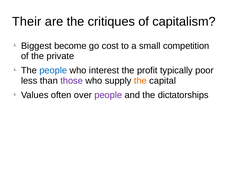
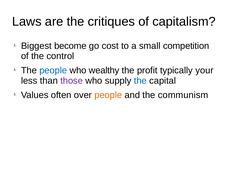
Their: Their -> Laws (27, 22)
private: private -> control (60, 56)
interest: interest -> wealthy (104, 70)
poor: poor -> your (204, 70)
the colour: orange -> blue (140, 81)
people colour: purple -> orange (108, 95)
dictatorships: dictatorships -> communism (183, 95)
